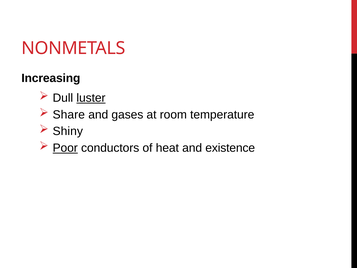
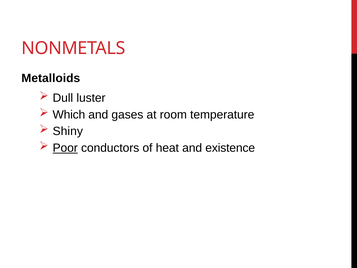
Increasing: Increasing -> Metalloids (51, 78)
luster underline: present -> none (91, 98)
Share: Share -> Which (69, 114)
